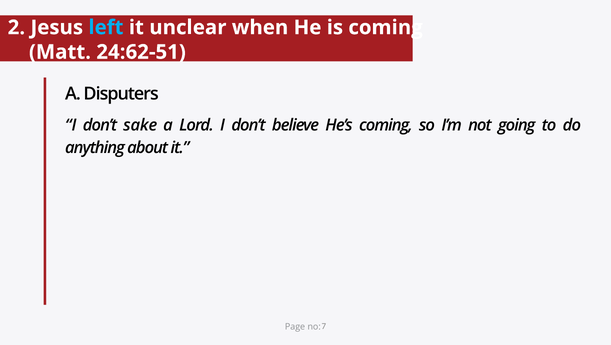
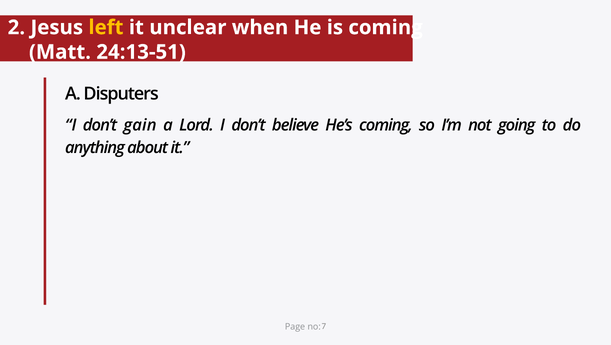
left colour: light blue -> yellow (106, 27)
24:62-51: 24:62-51 -> 24:13-51 (141, 52)
sake: sake -> gain (140, 125)
